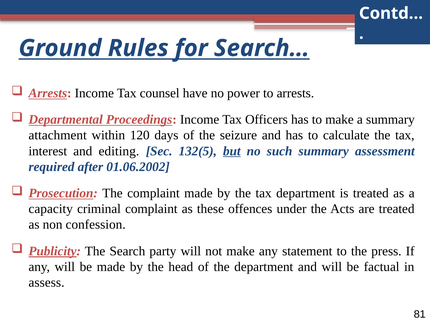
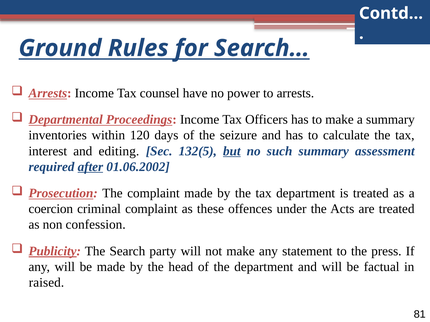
attachment: attachment -> inventories (58, 136)
after underline: none -> present (90, 167)
capacity: capacity -> coercion (51, 209)
assess: assess -> raised (46, 283)
